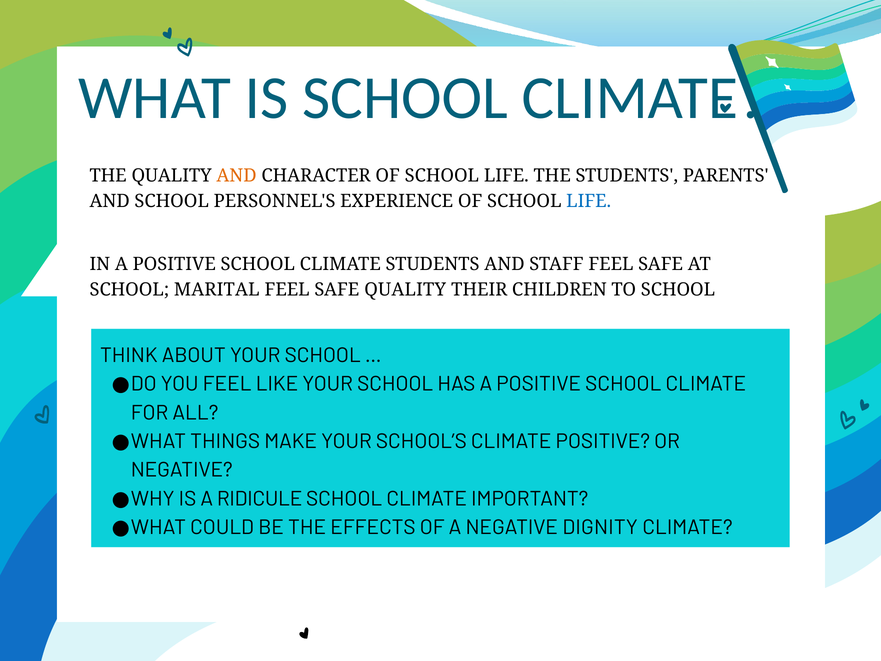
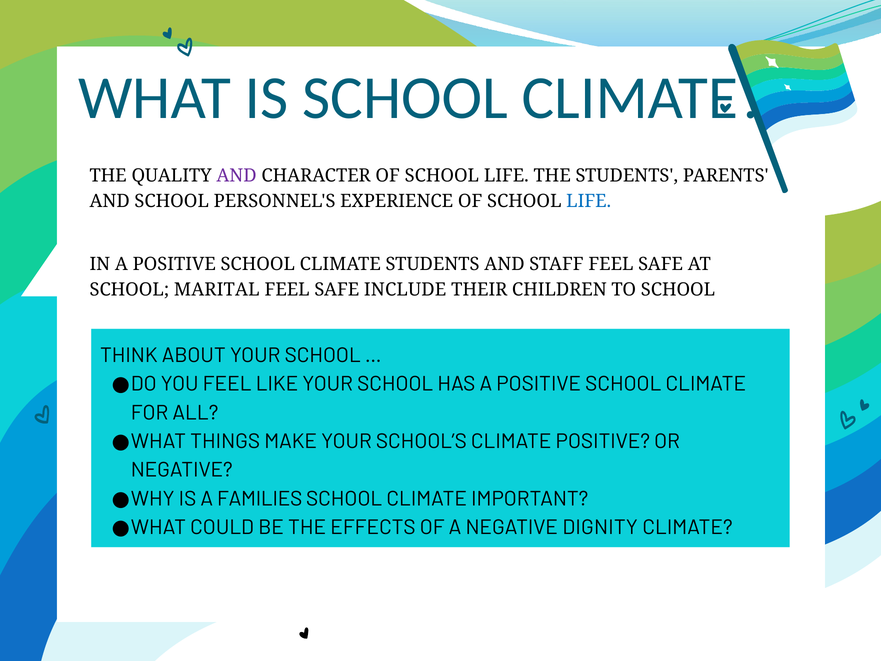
AND colour: orange -> purple (237, 176)
SAFE QUALITY: QUALITY -> INCLUDE (405, 290)
RIDICULE: RIDICULE -> FAMILIES (260, 499)
